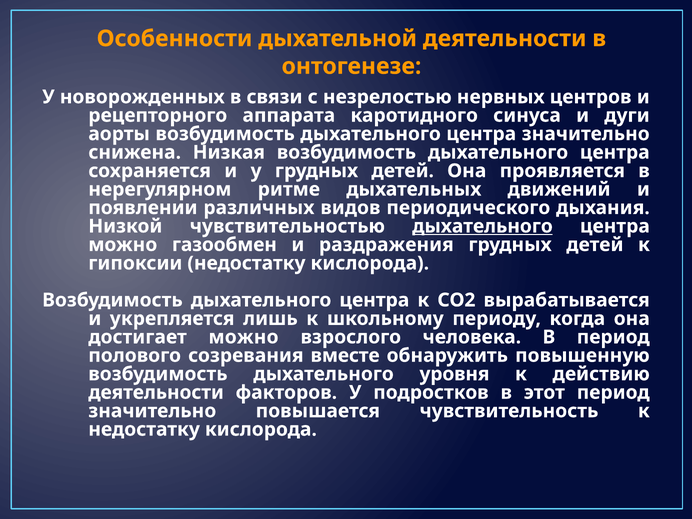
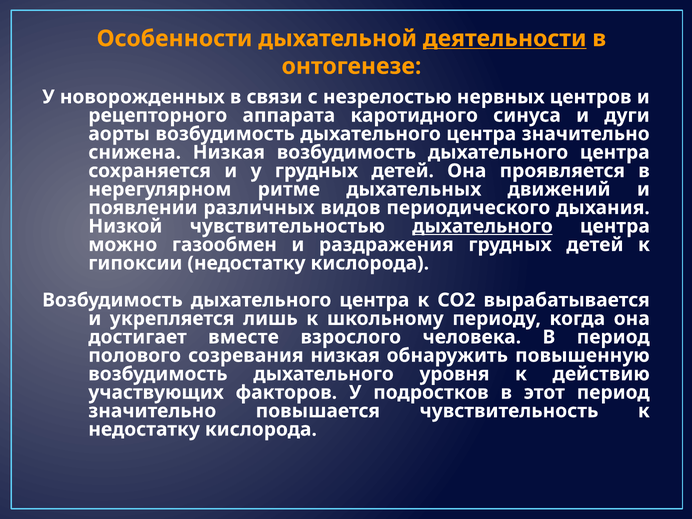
деятельности underline: none -> present (505, 39)
достигает можно: можно -> вместе (244, 337)
вместе: вместе -> низкая (345, 356)
деятельности: деятельности -> участвующих (156, 392)
